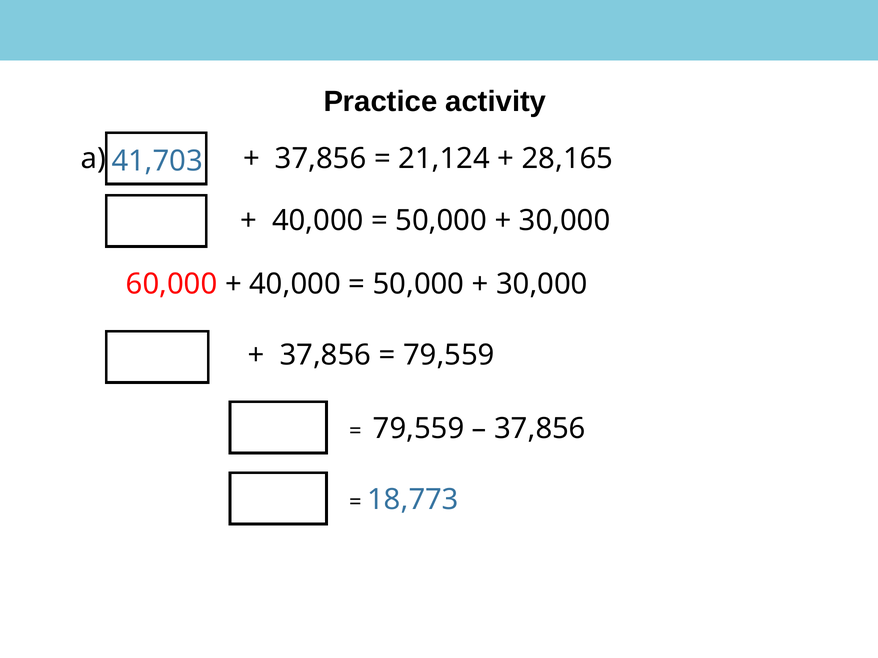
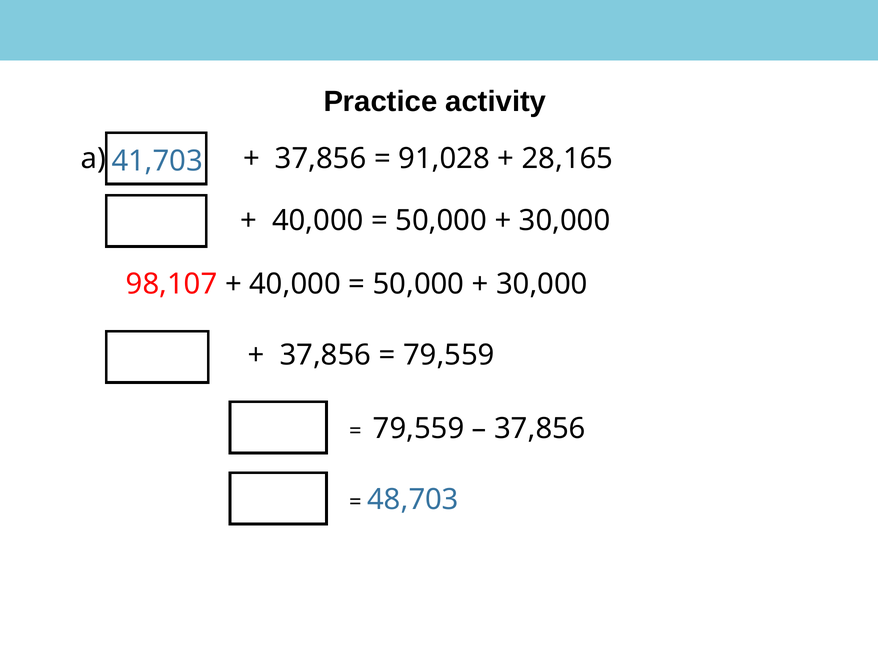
21,124: 21,124 -> 91,028 (444, 159)
60,000: 60,000 -> 98,107 (172, 284)
18,773: 18,773 -> 48,703 (413, 500)
